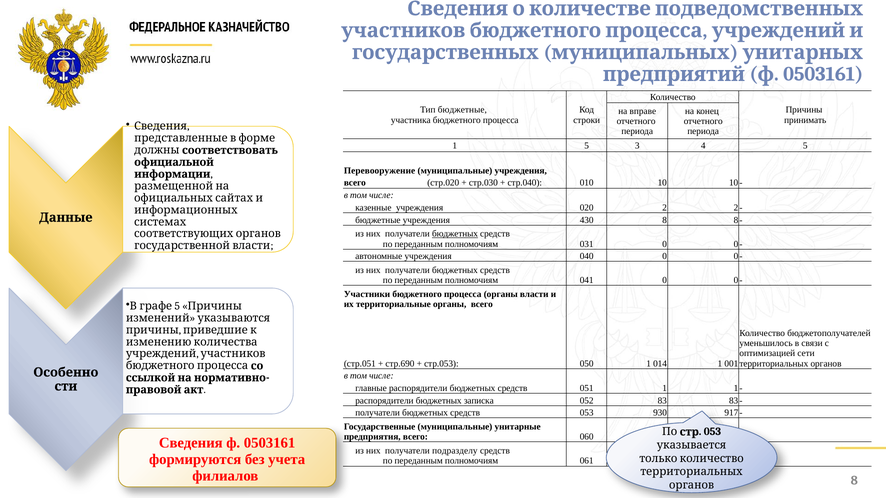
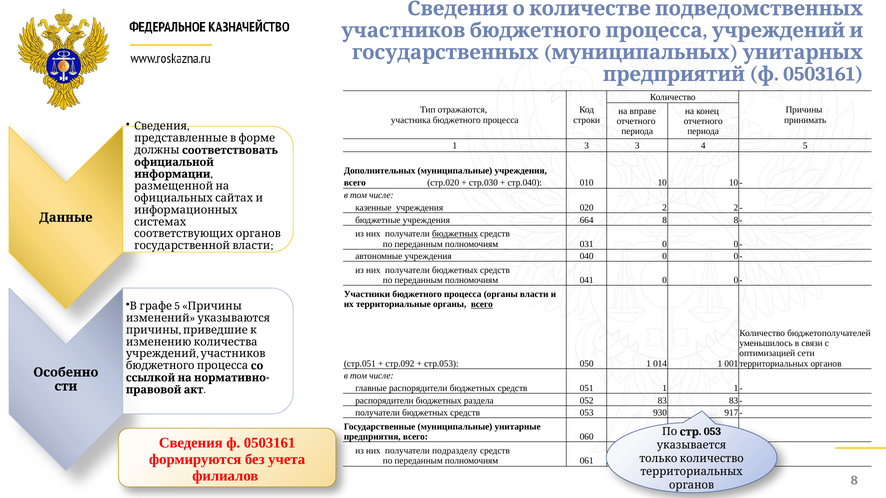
Тип бюджетные: бюджетные -> отражаются (462, 110)
1 5: 5 -> 3 (587, 146)
Перевооружение: Перевооружение -> Дополнительных (380, 171)
430: 430 -> 664 (587, 220)
всего underline: none -> present (482, 305)
стр.690: стр.690 -> стр.092 (400, 364)
записка: записка -> раздела (479, 401)
